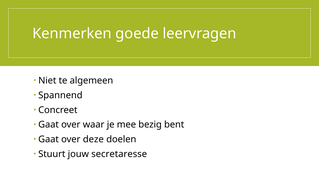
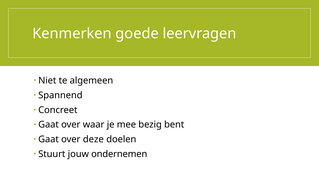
secretaresse: secretaresse -> ondernemen (119, 154)
